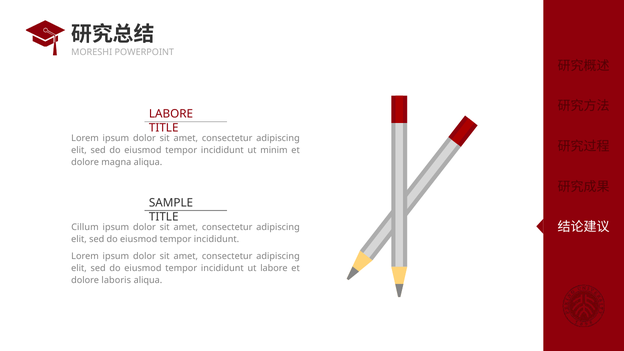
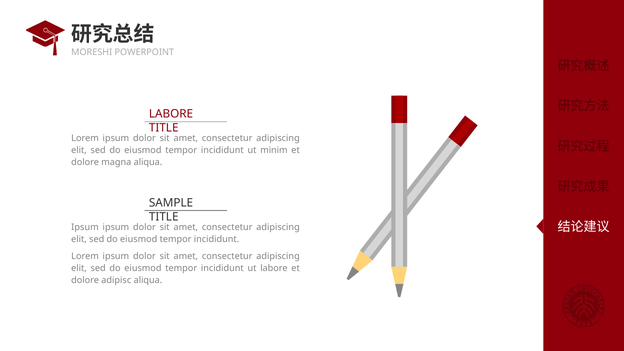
Cillum: Cillum -> Ipsum (85, 227)
laboris: laboris -> adipisc (116, 280)
